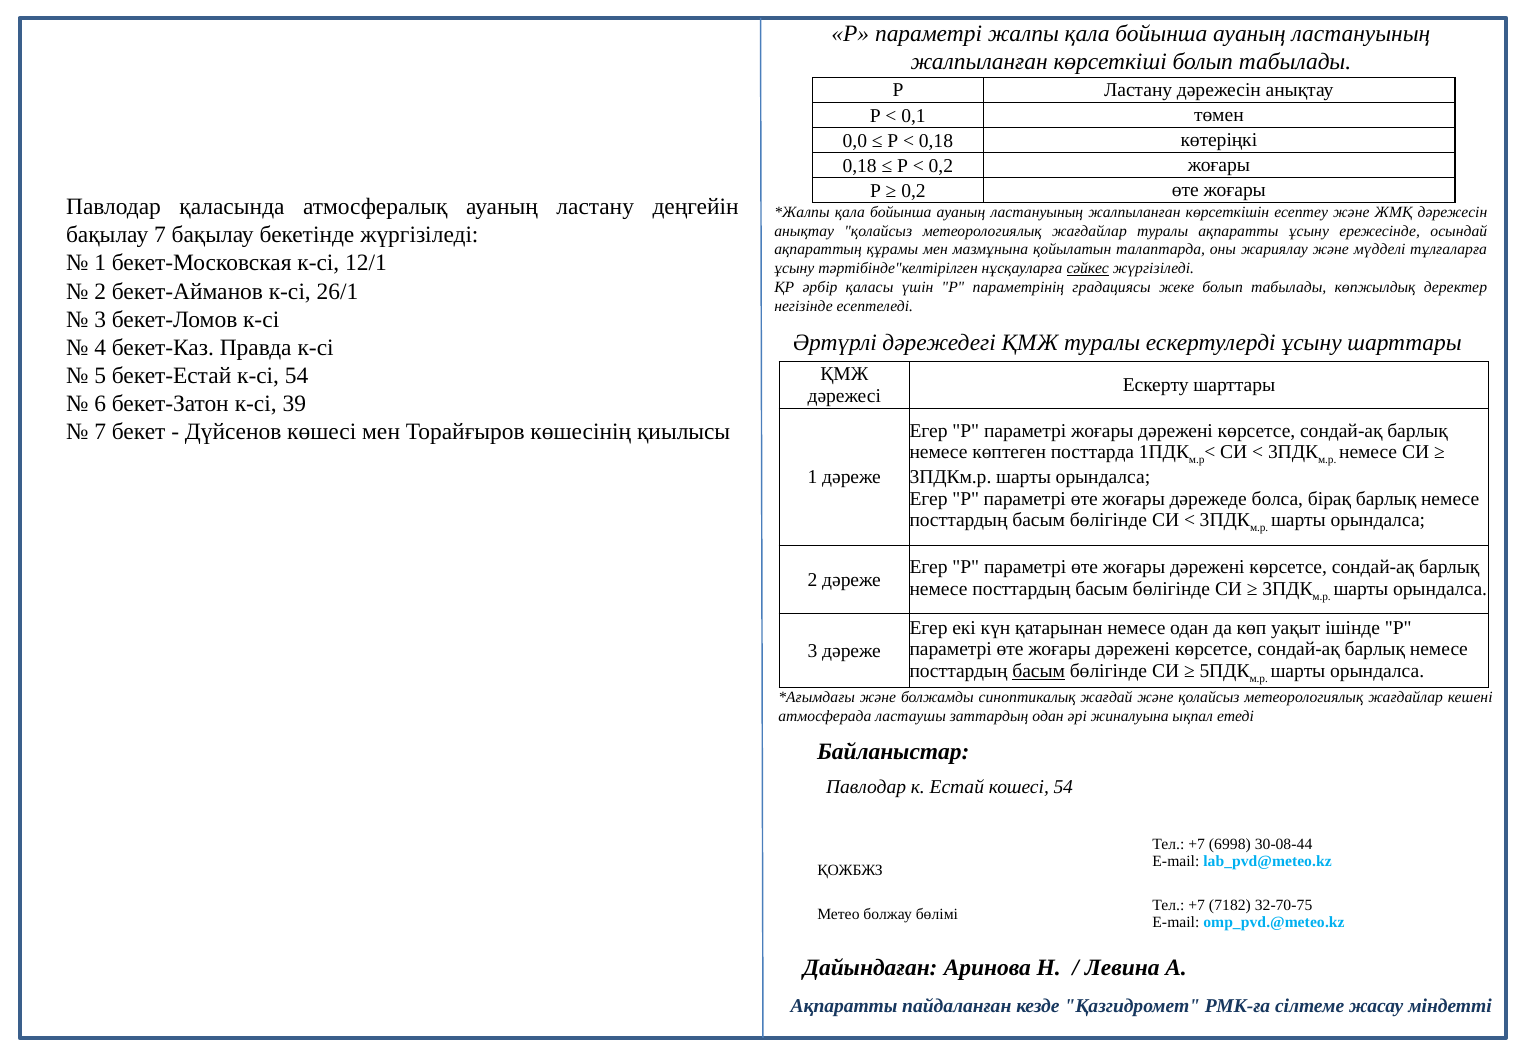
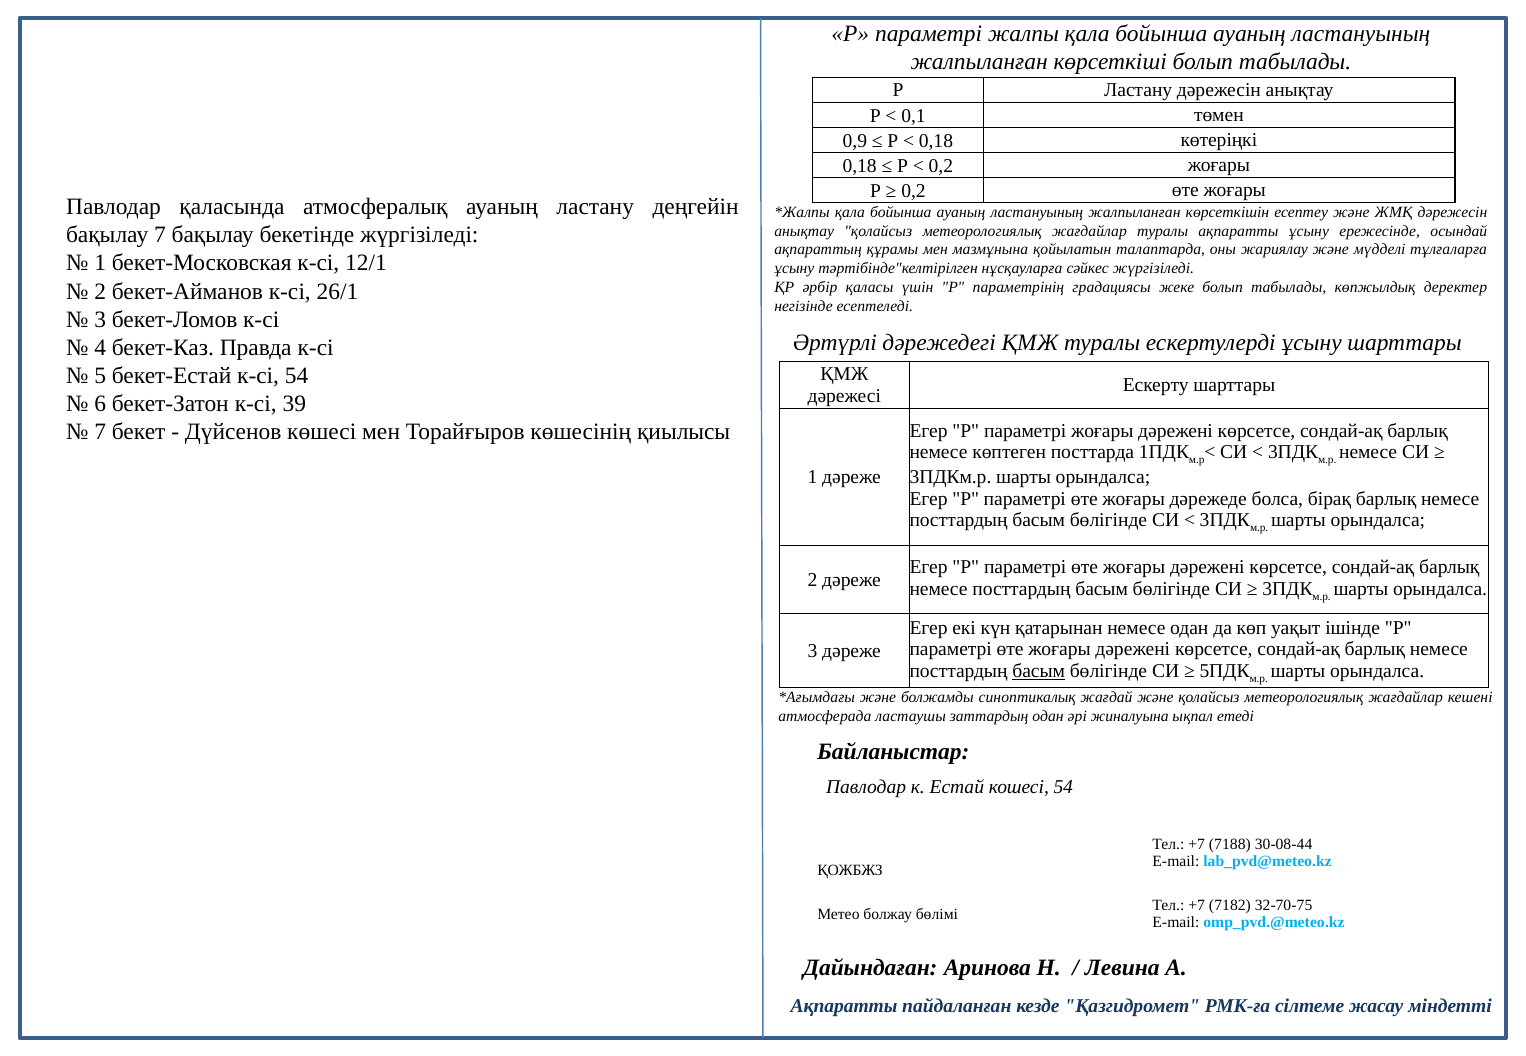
0,0: 0,0 -> 0,9 (855, 141)
сәйкес underline: present -> none (1088, 269)
6998: 6998 -> 7188 (1230, 845)
